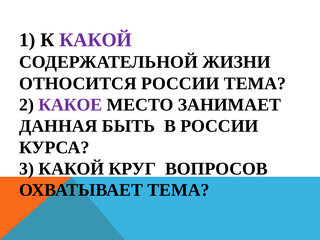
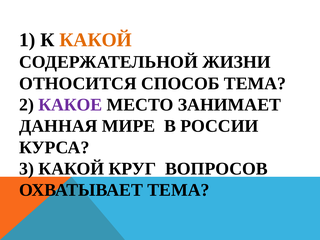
КАКОЙ colour: purple -> orange (96, 40)
ОТНОСИТСЯ РОССИИ: РОССИИ -> СПОСОБ (180, 83)
БЫТЬ: БЫТЬ -> МИРЕ (129, 126)
